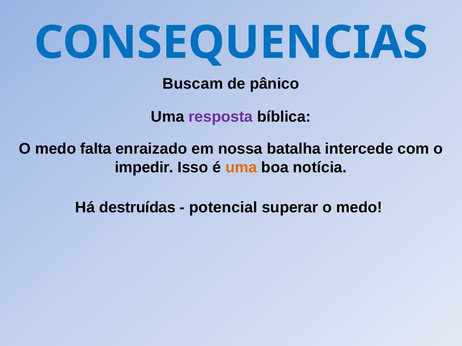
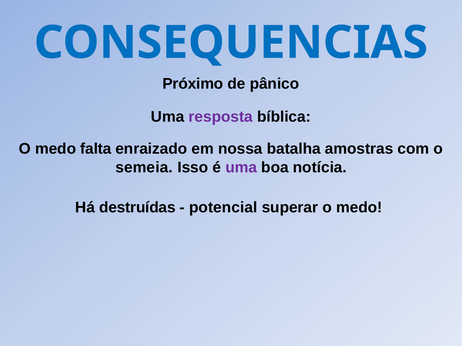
Buscam: Buscam -> Próximo (193, 84)
intercede: intercede -> amostras (359, 149)
impedir: impedir -> semeia (144, 168)
uma colour: orange -> purple (241, 168)
